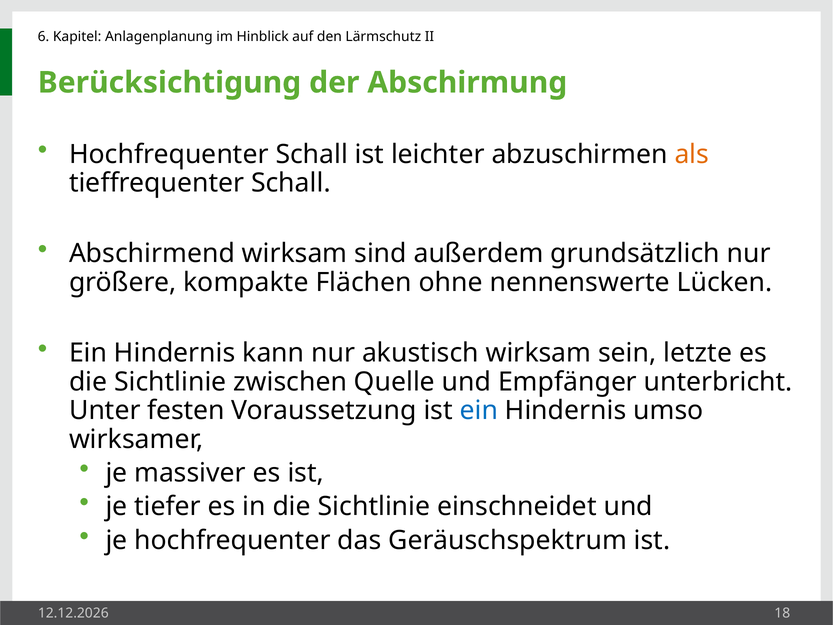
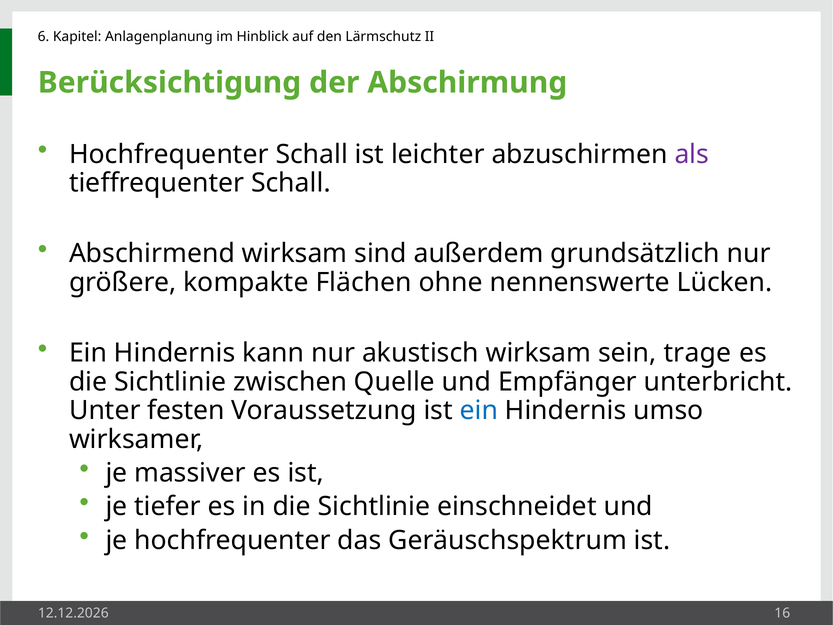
als colour: orange -> purple (692, 154)
letzte: letzte -> trage (698, 353)
18: 18 -> 16 (782, 613)
